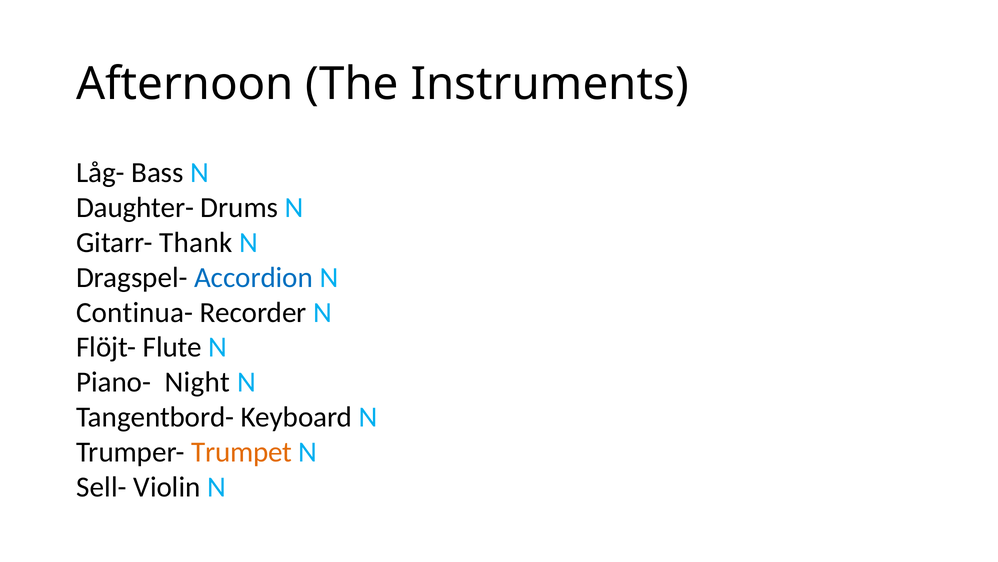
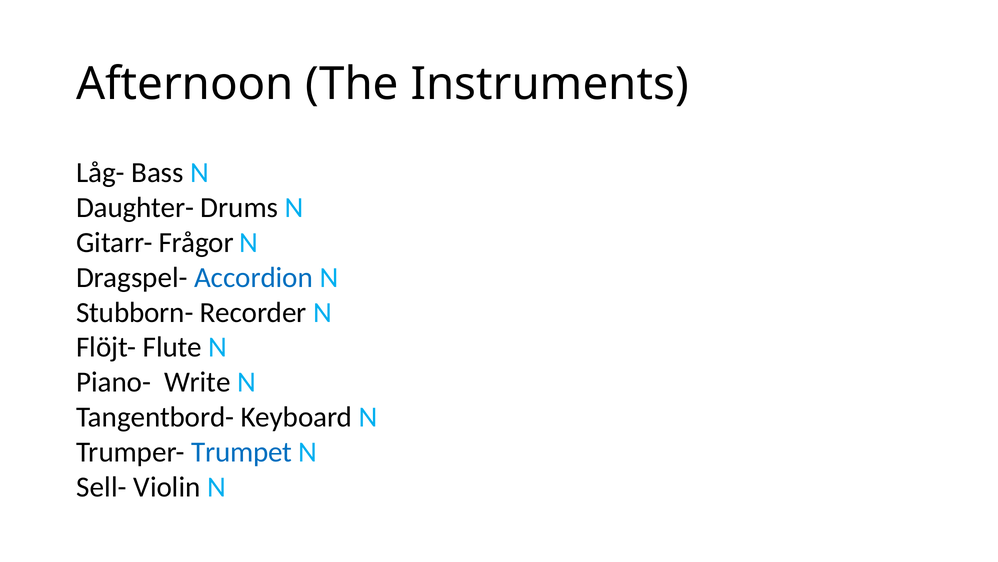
Thank: Thank -> Frågor (196, 242)
Continua-: Continua- -> Stubborn- (135, 312)
Night: Night -> Write (197, 382)
Trumpet colour: orange -> blue (242, 452)
